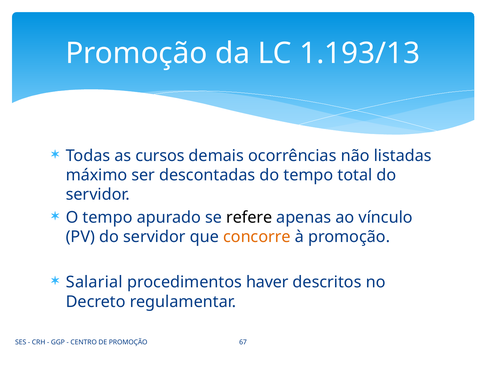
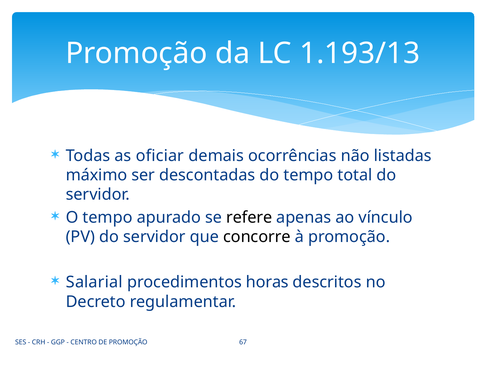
cursos: cursos -> oficiar (160, 155)
concorre colour: orange -> black (257, 236)
haver: haver -> horas (267, 282)
